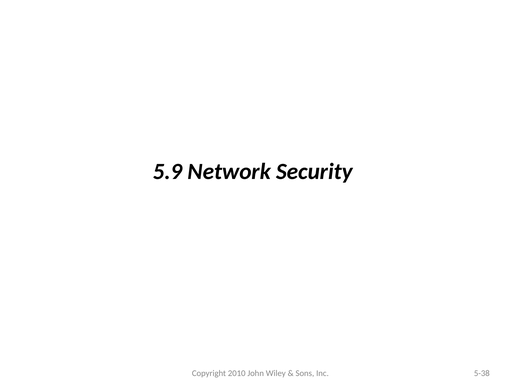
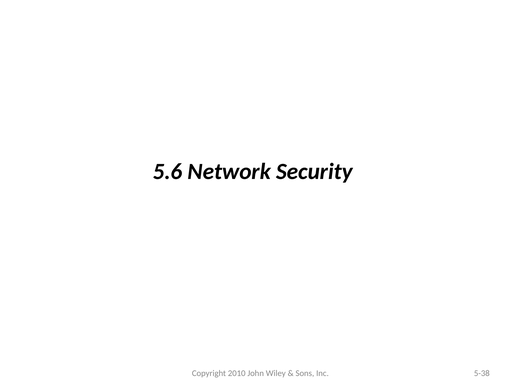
5.9: 5.9 -> 5.6 (168, 171)
